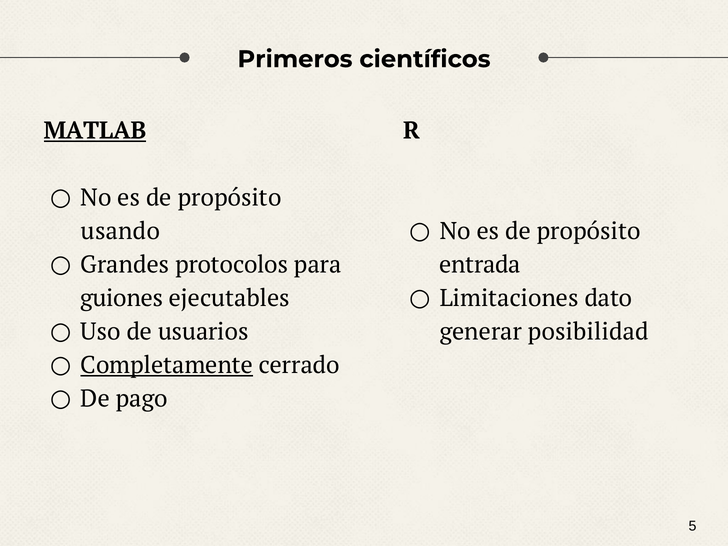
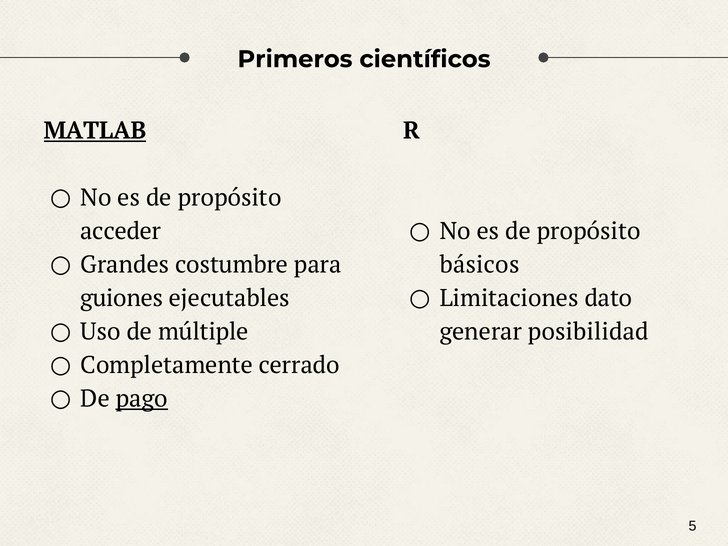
usando: usando -> acceder (121, 231)
protocolos: protocolos -> costumbre (232, 265)
entrada: entrada -> básicos (480, 265)
usuarios: usuarios -> múltiple (203, 332)
Completamente underline: present -> none (167, 365)
pago underline: none -> present (142, 399)
